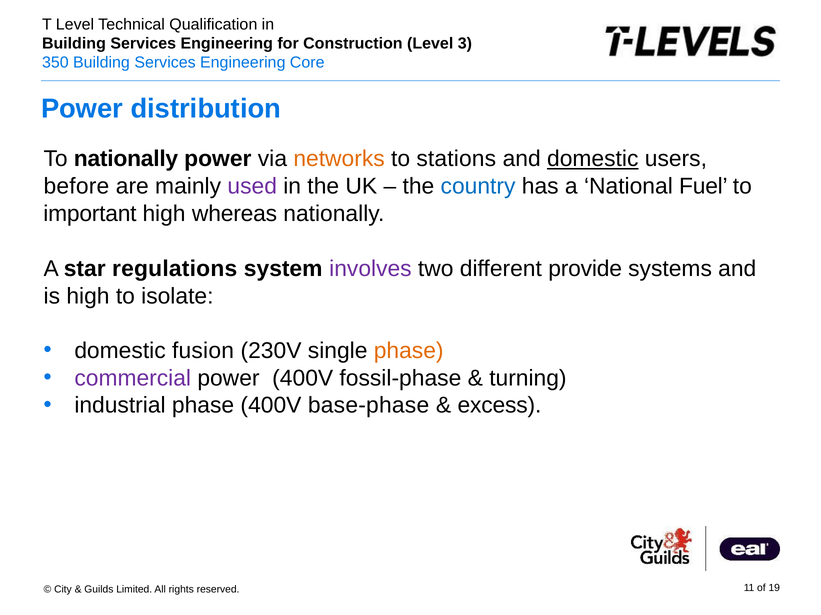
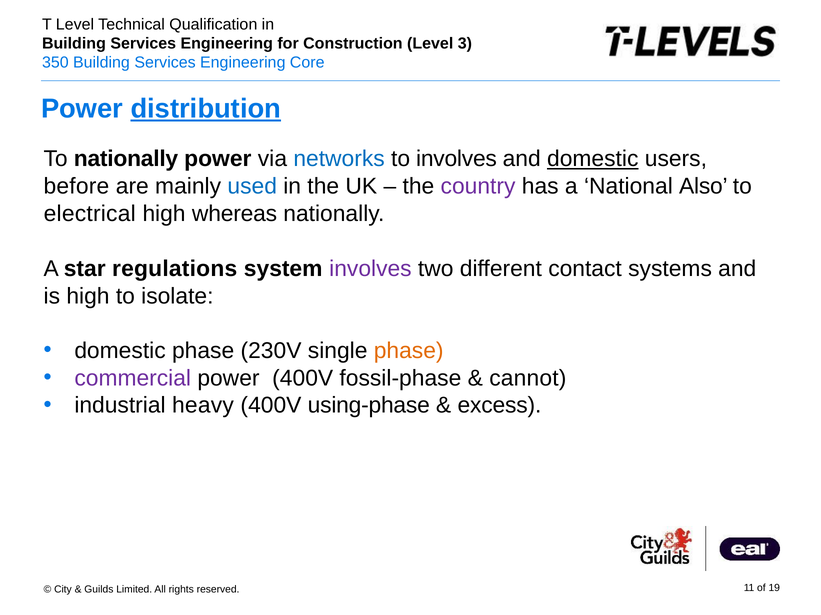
distribution underline: none -> present (206, 109)
networks colour: orange -> blue (339, 159)
to stations: stations -> involves (456, 159)
used colour: purple -> blue (252, 186)
country colour: blue -> purple (478, 186)
Fuel: Fuel -> Also (703, 186)
important: important -> electrical (90, 214)
provide: provide -> contact (585, 269)
domestic fusion: fusion -> phase (203, 351)
turning: turning -> cannot (528, 379)
industrial phase: phase -> heavy (203, 406)
base-phase: base-phase -> using-phase (369, 406)
